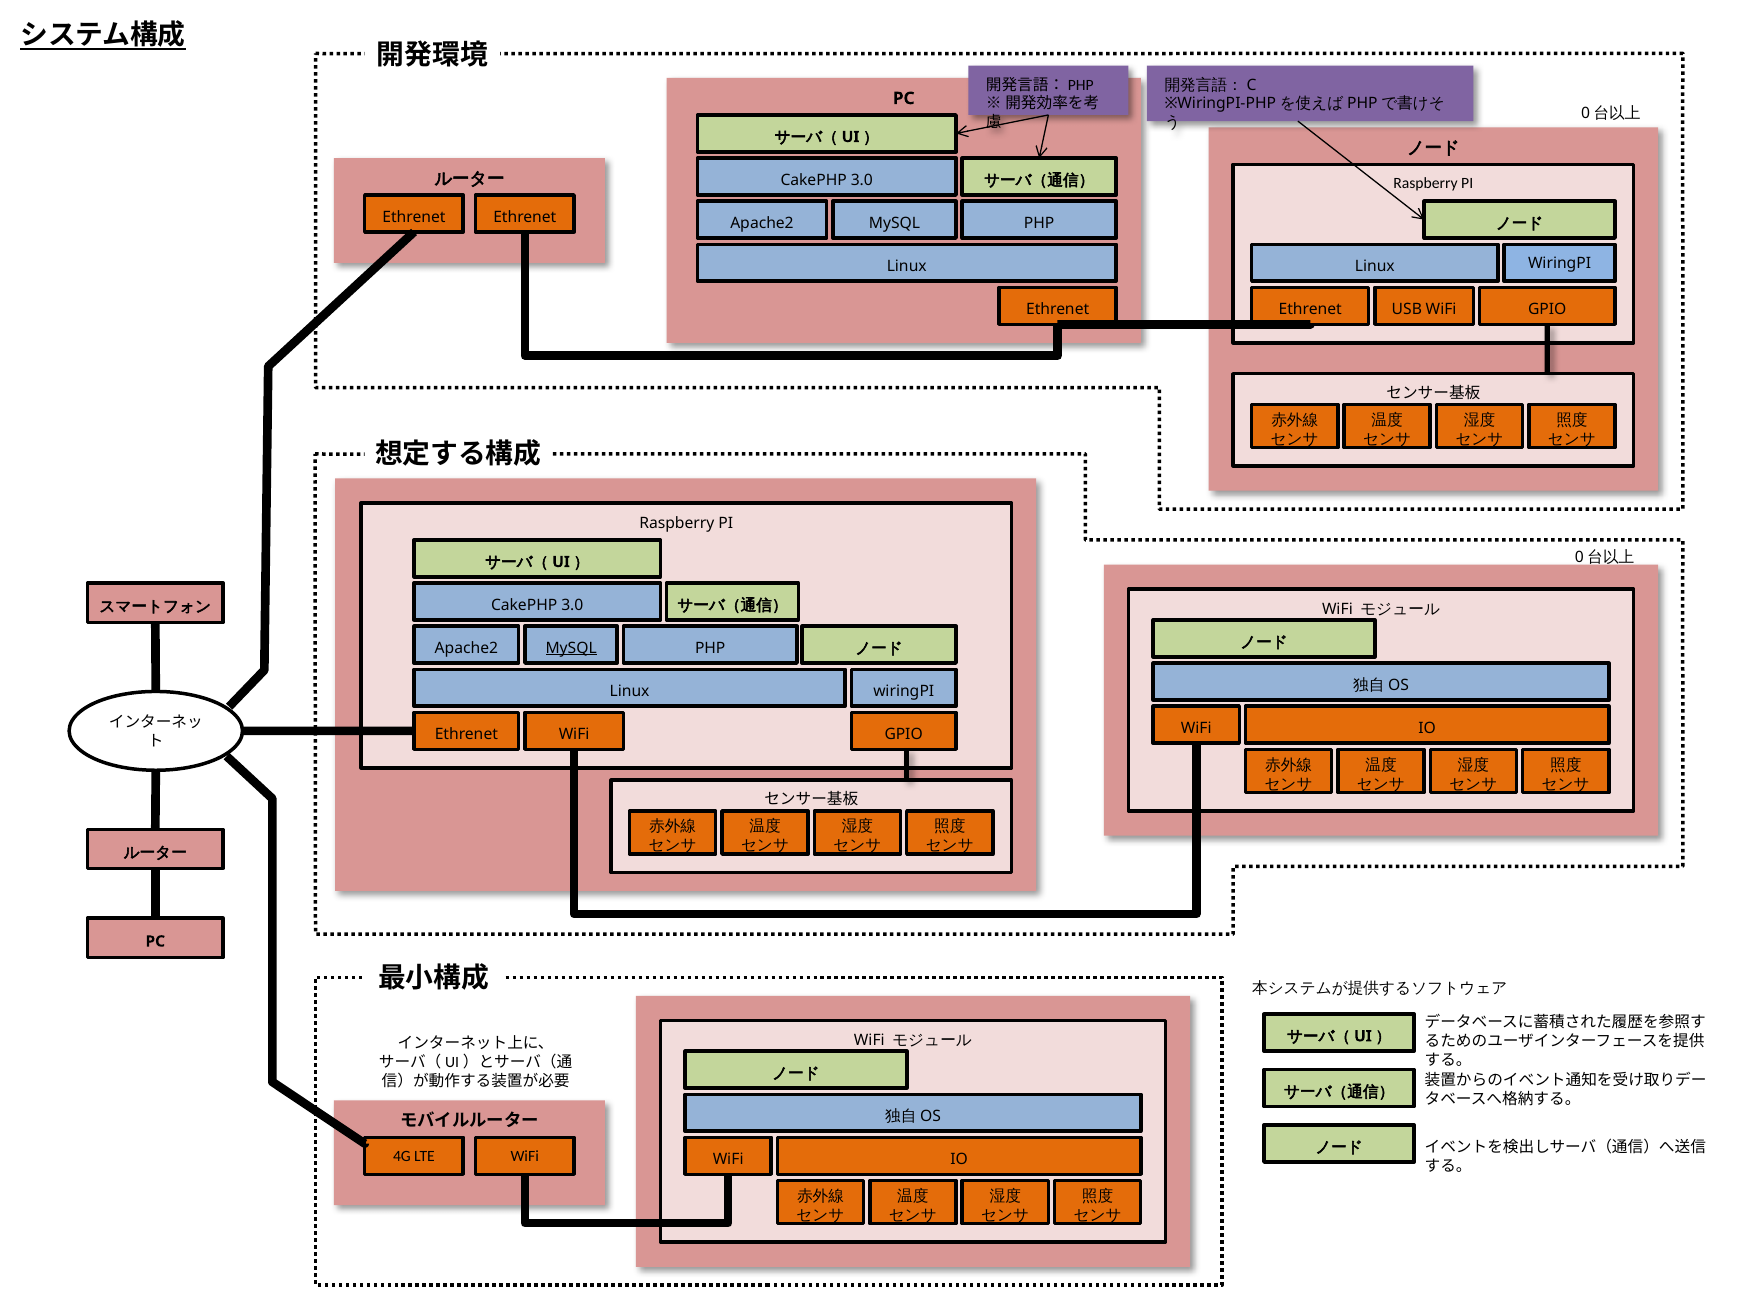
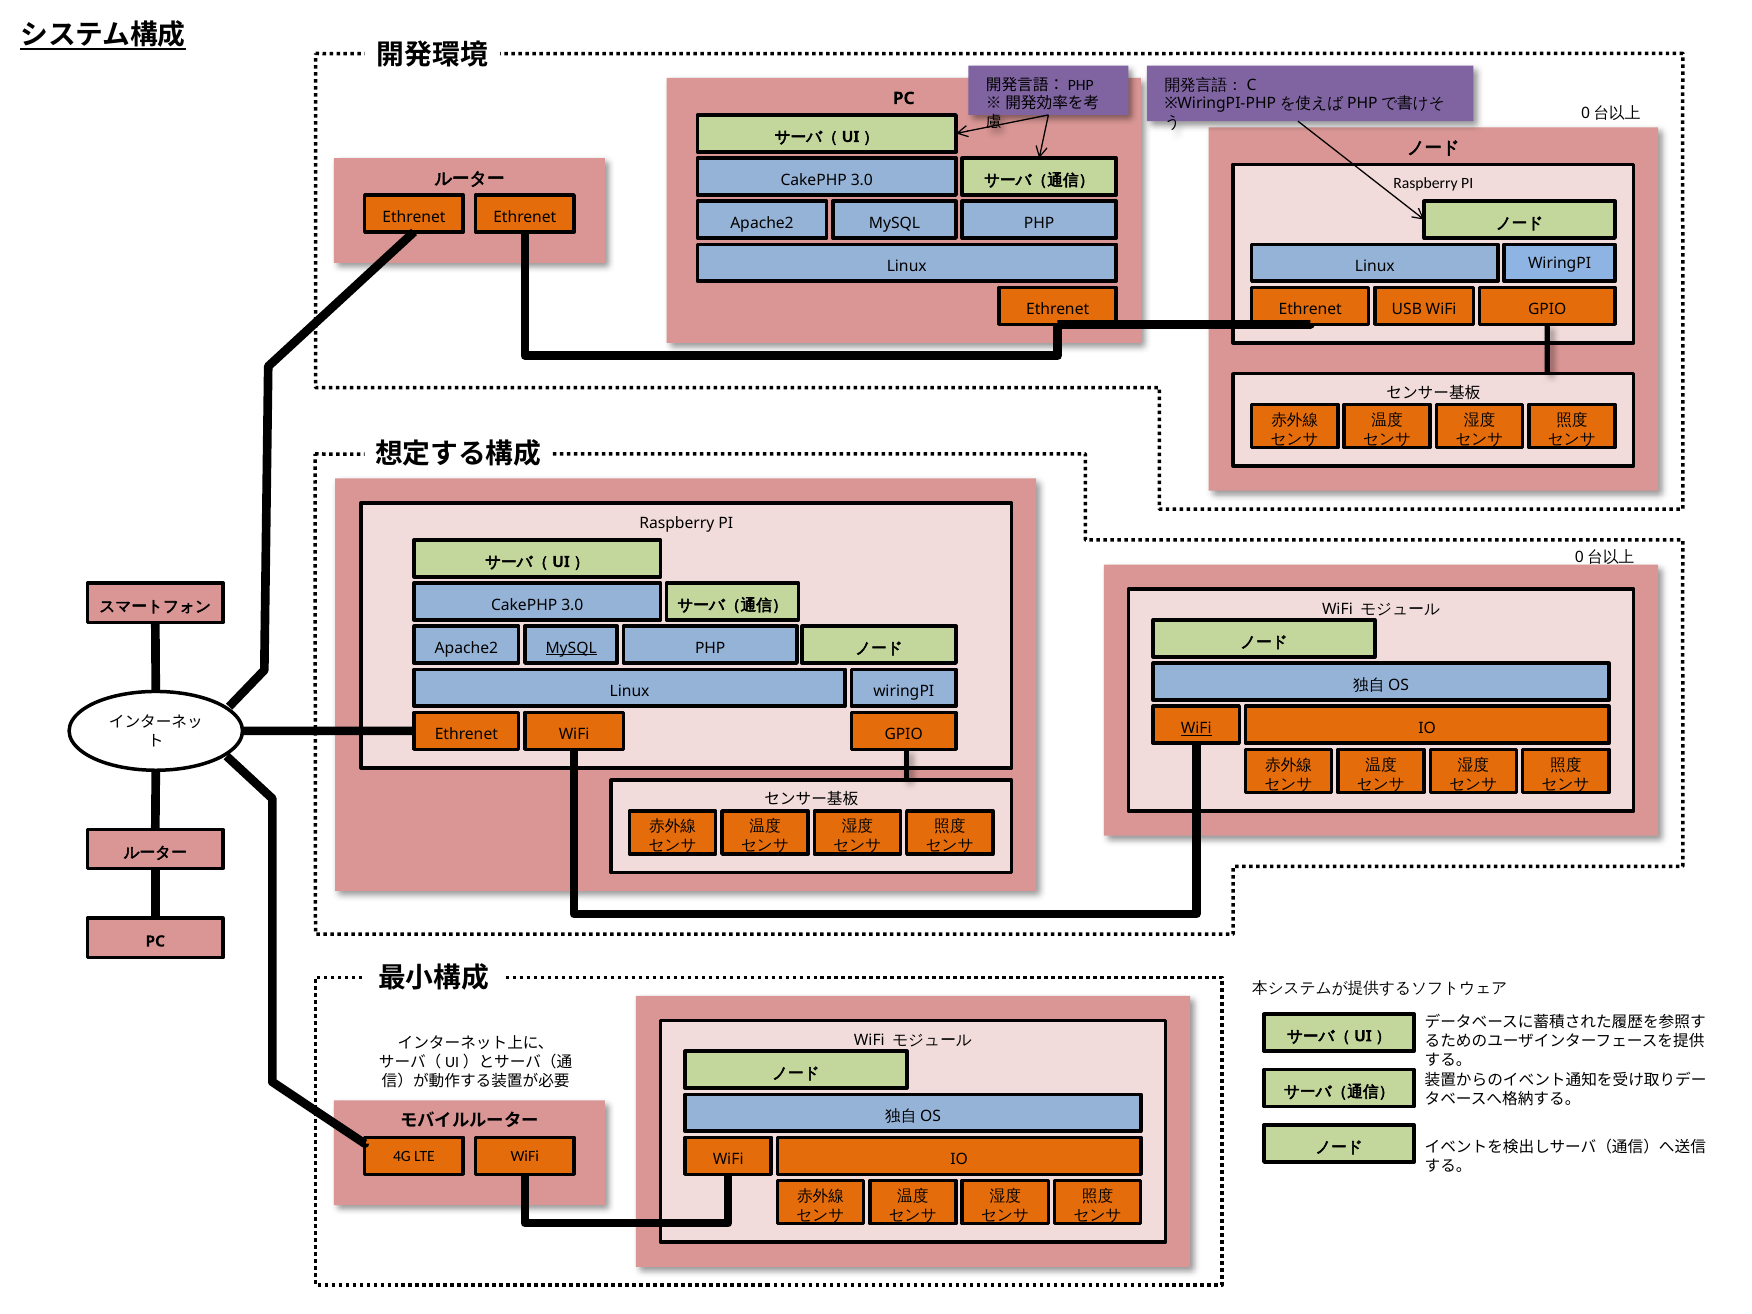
WiFi underline: none -> present (1196, 728)
